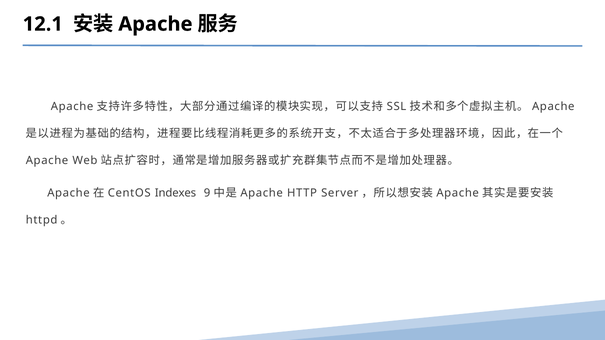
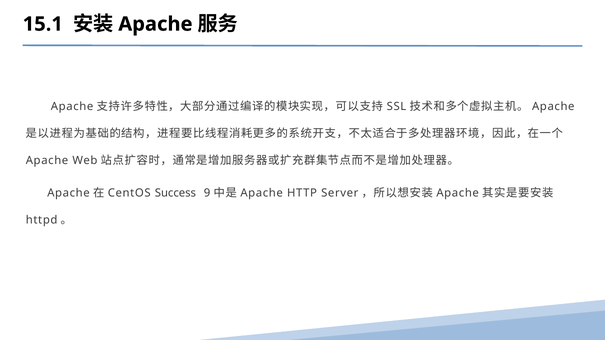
12.1: 12.1 -> 15.1 (43, 24)
Indexes: Indexes -> Success (175, 193)
